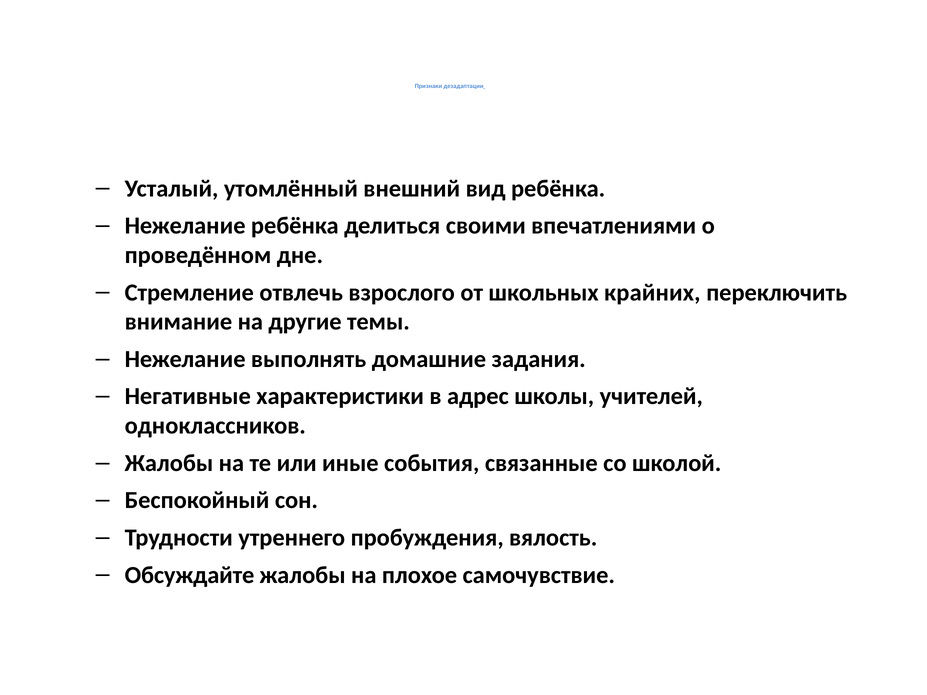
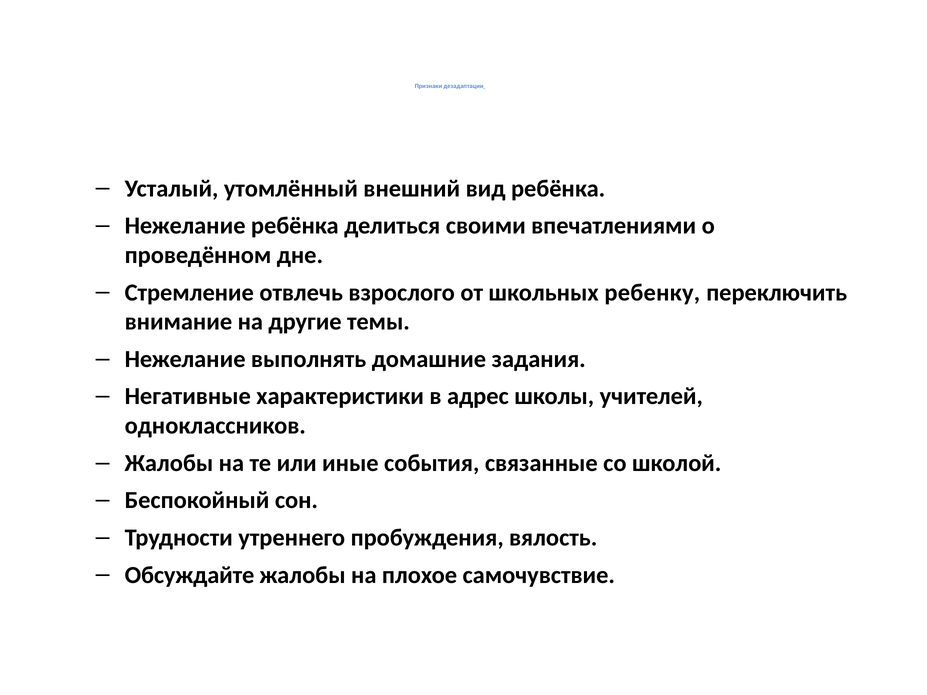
крайних: крайних -> ребенку (652, 293)
